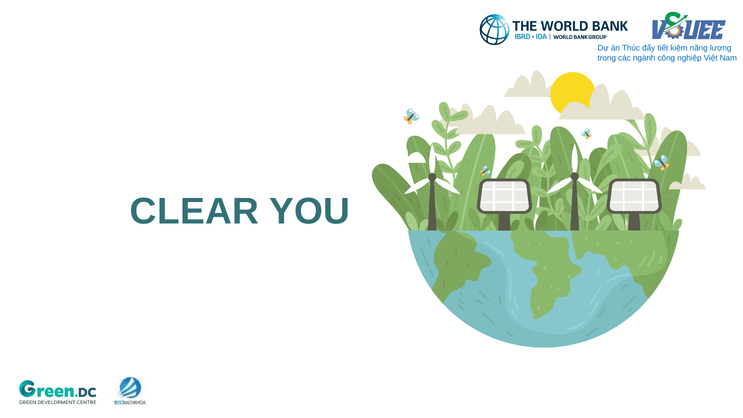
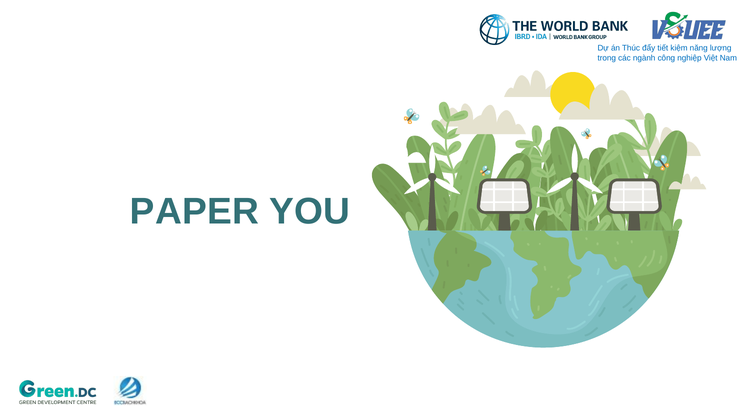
CLEAR: CLEAR -> PAPER (195, 212)
